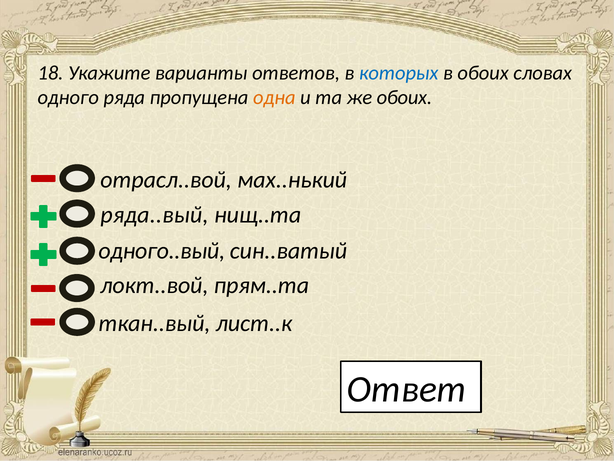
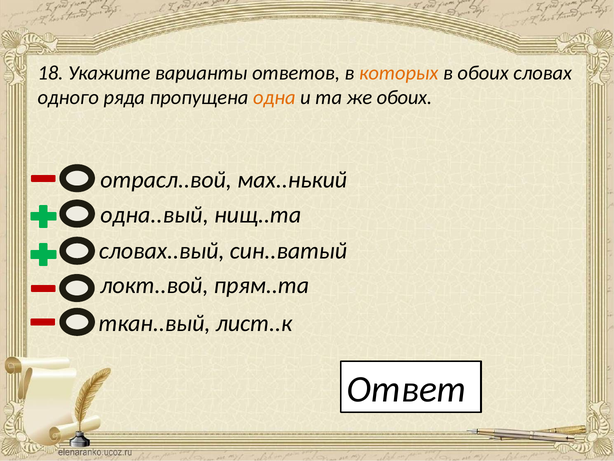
которых colour: blue -> orange (399, 73)
ряда..вый: ряда..вый -> одна..вый (155, 215)
одного..вый: одного..вый -> словах..вый (162, 251)
